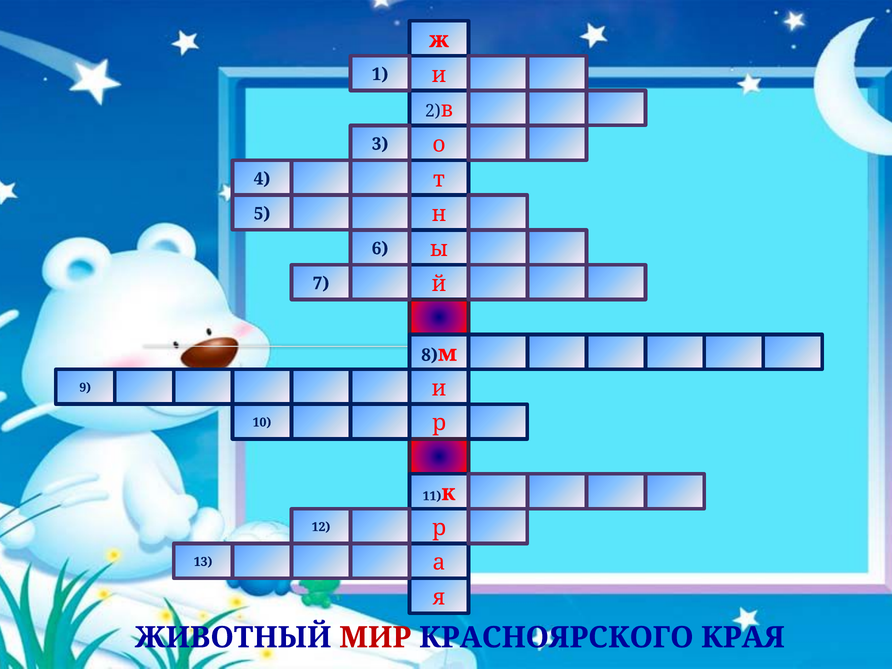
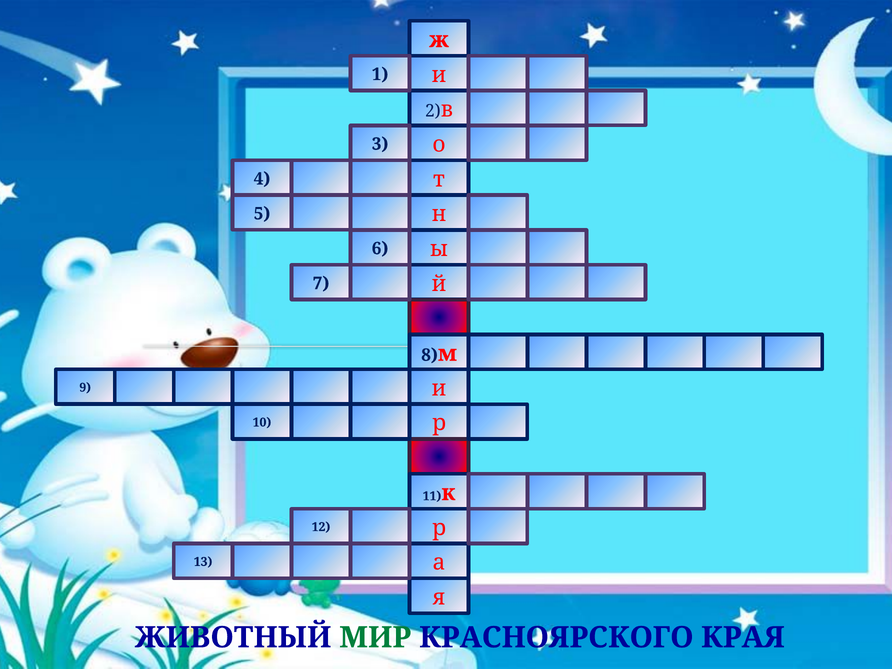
МИР colour: red -> green (375, 638)
